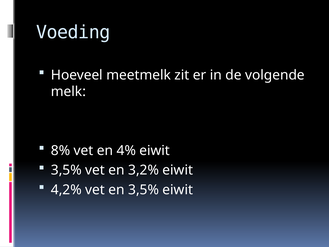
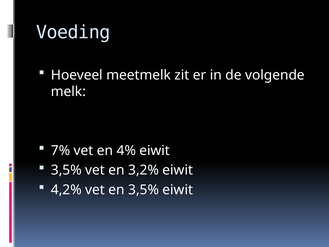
8%: 8% -> 7% (61, 150)
